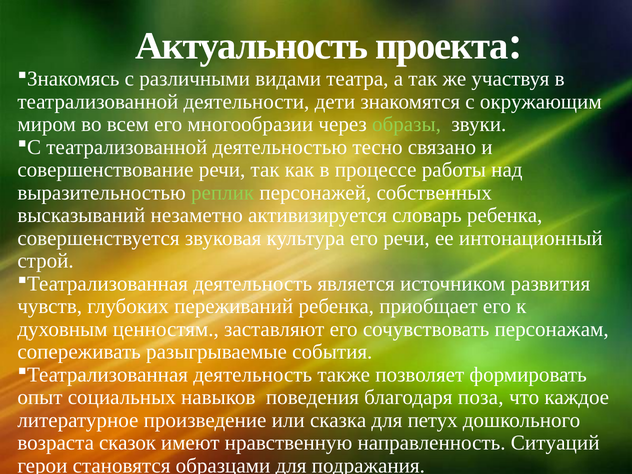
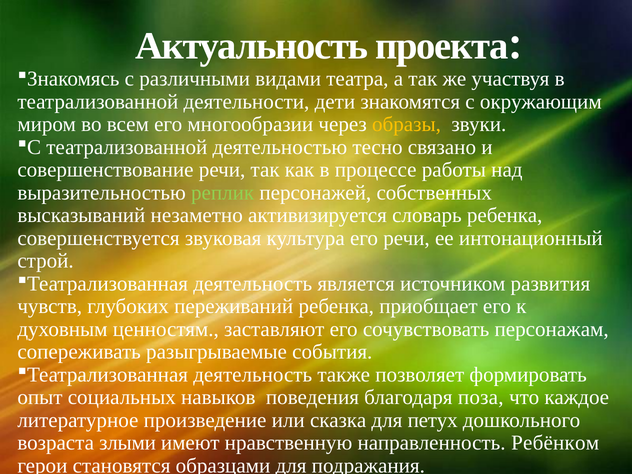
образы colour: light green -> yellow (406, 125)
сказок: сказок -> злыми (128, 443)
Ситуаций: Ситуаций -> Ребёнком (555, 443)
